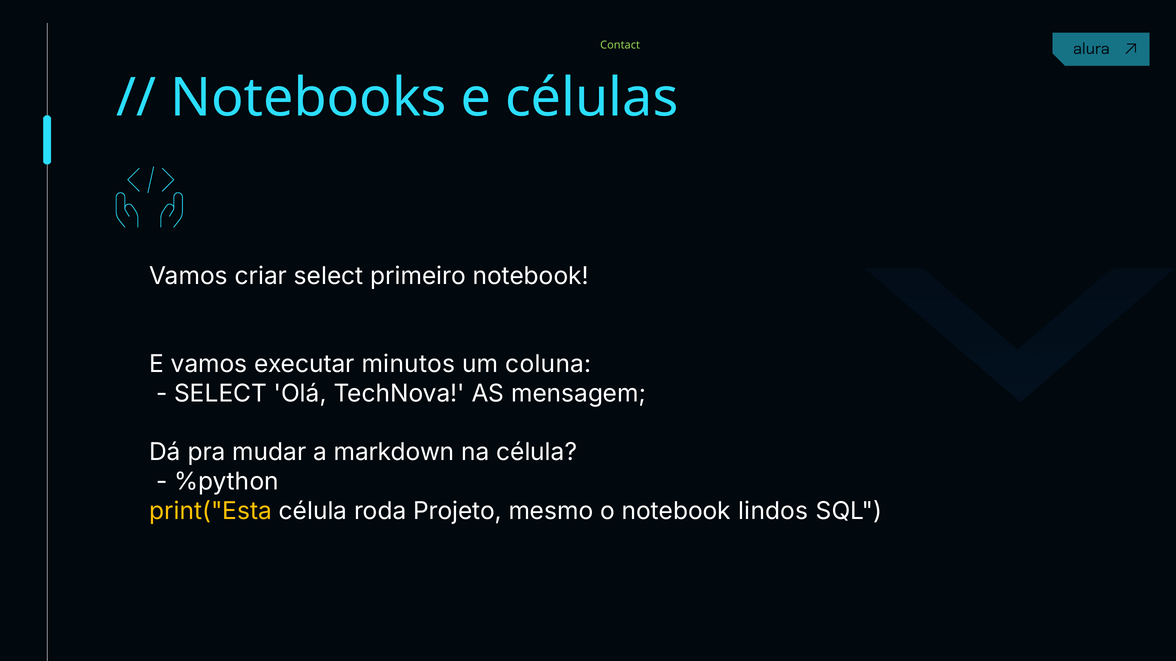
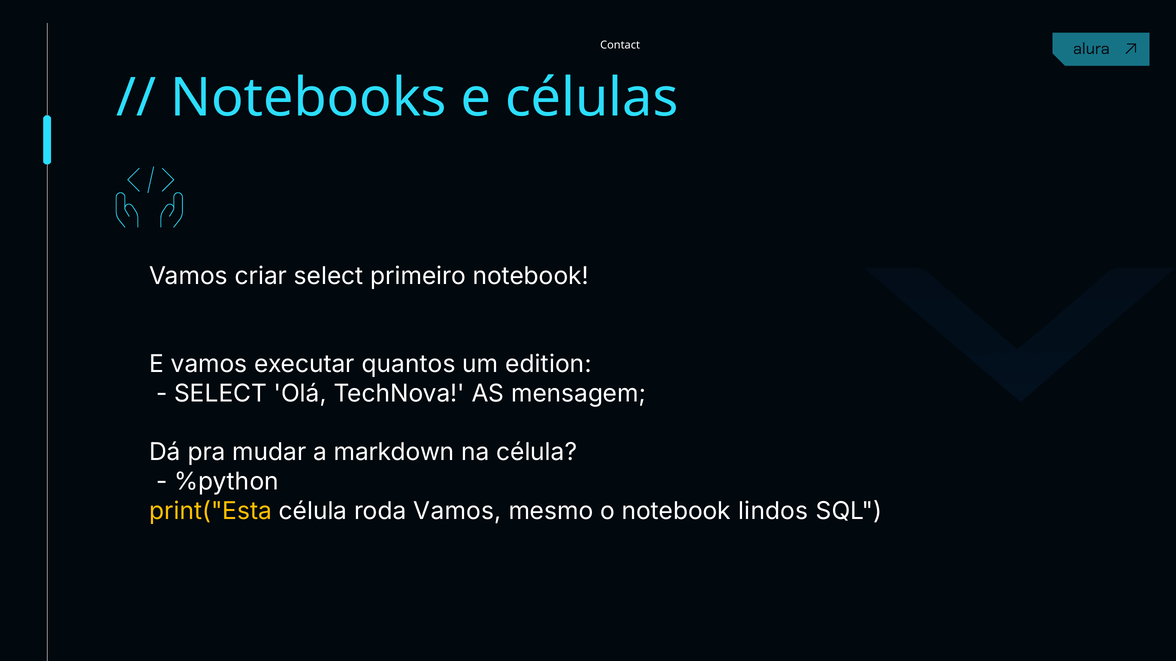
Contact colour: light green -> white (620, 45)
minutos: minutos -> quantos (409, 364)
coluna: coluna -> edition (548, 364)
roda Projeto: Projeto -> Vamos (457, 511)
